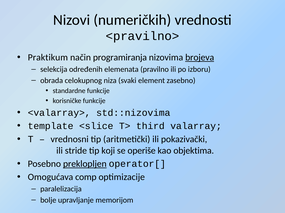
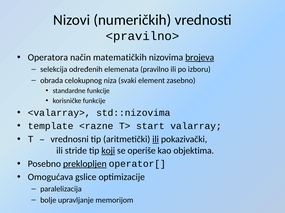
Praktikum: Praktikum -> Operatora (48, 58)
programiranja: programiranja -> matematičkih (120, 58)
<slice: <slice -> <razne (96, 126)
third: third -> start (150, 126)
ili underline: none -> present (156, 140)
koji underline: none -> present (108, 151)
comp: comp -> gslice (86, 178)
